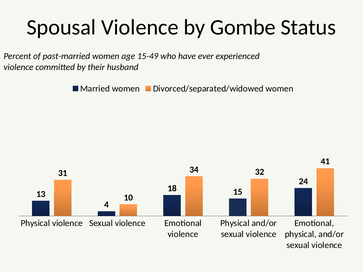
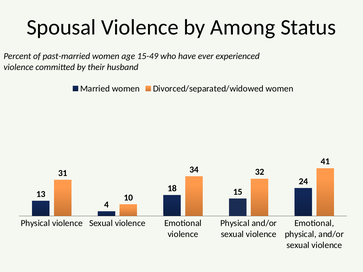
Gombe: Gombe -> Among (243, 27)
